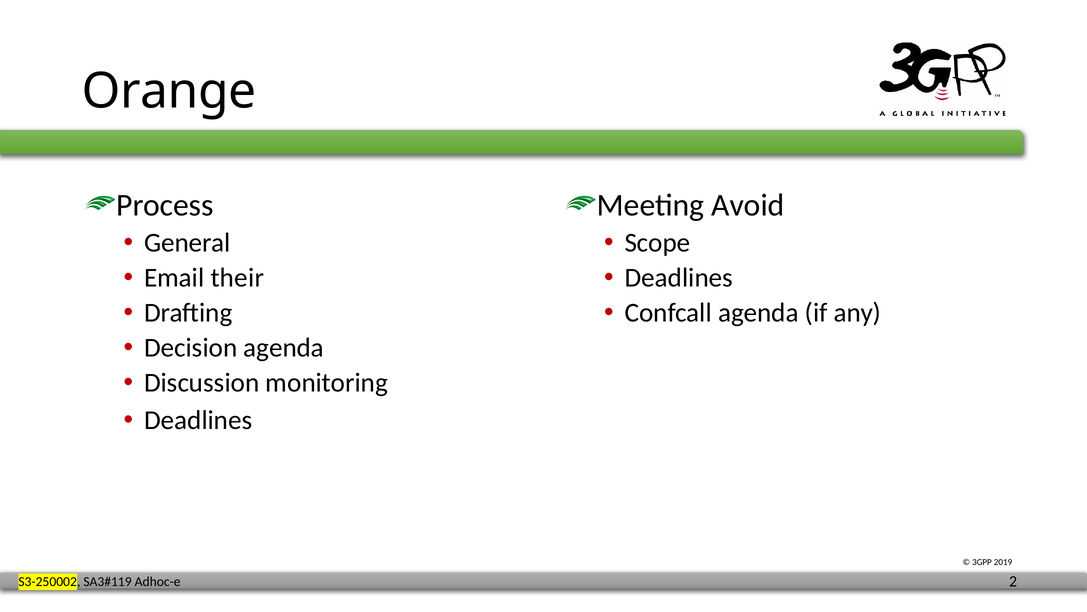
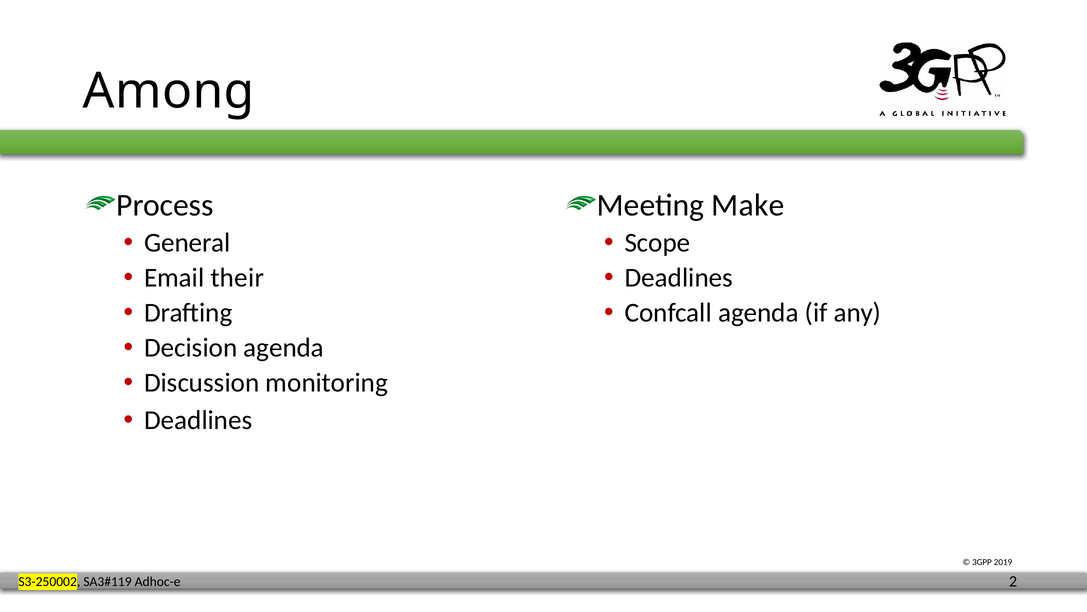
Orange: Orange -> Among (169, 91)
Avoid: Avoid -> Make (748, 205)
